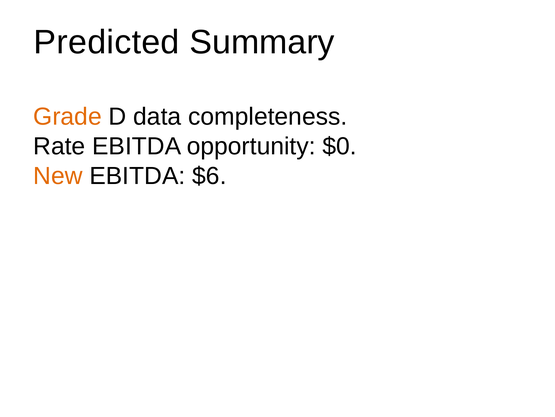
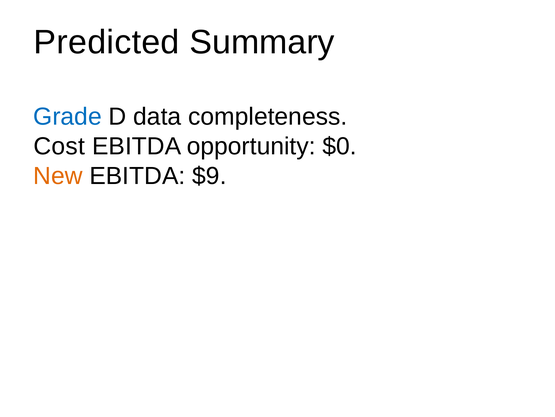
Grade colour: orange -> blue (67, 116)
Rate: Rate -> Cost (59, 146)
$6: $6 -> $9 (209, 176)
